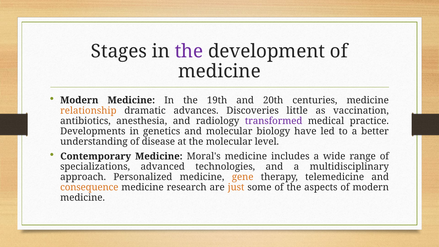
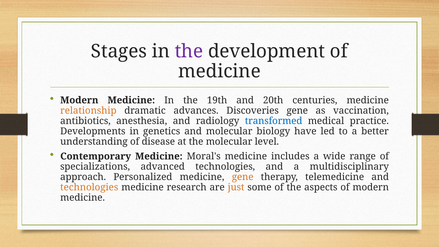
Discoveries little: little -> gene (297, 111)
transformed colour: purple -> blue (274, 121)
consequence: consequence -> technologies (89, 187)
